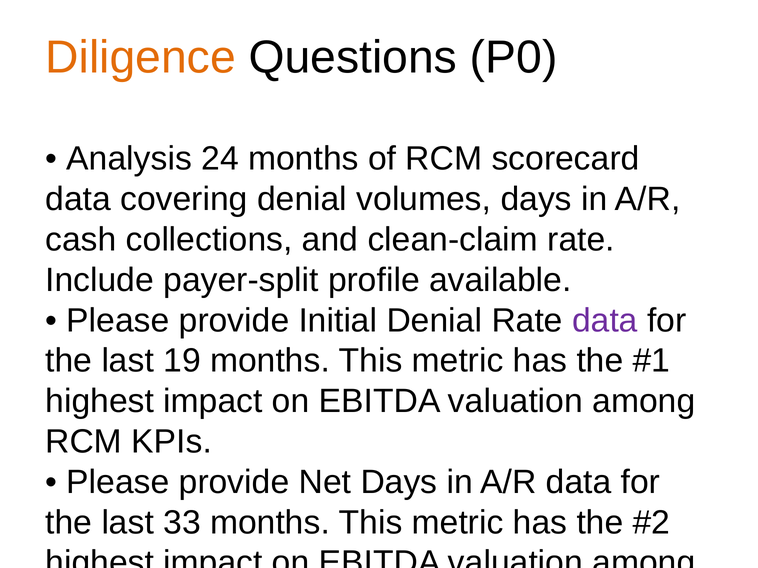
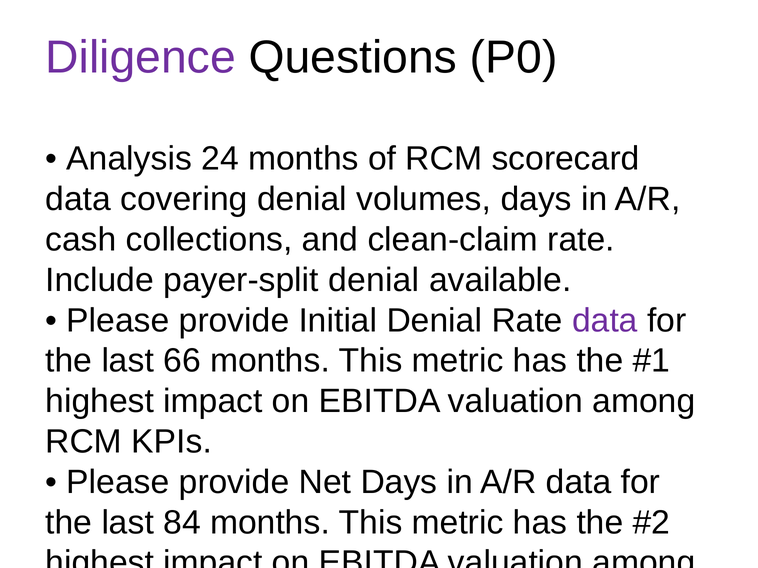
Diligence colour: orange -> purple (141, 58)
payer-split profile: profile -> denial (374, 280)
19: 19 -> 66 (182, 361)
33: 33 -> 84 (182, 523)
